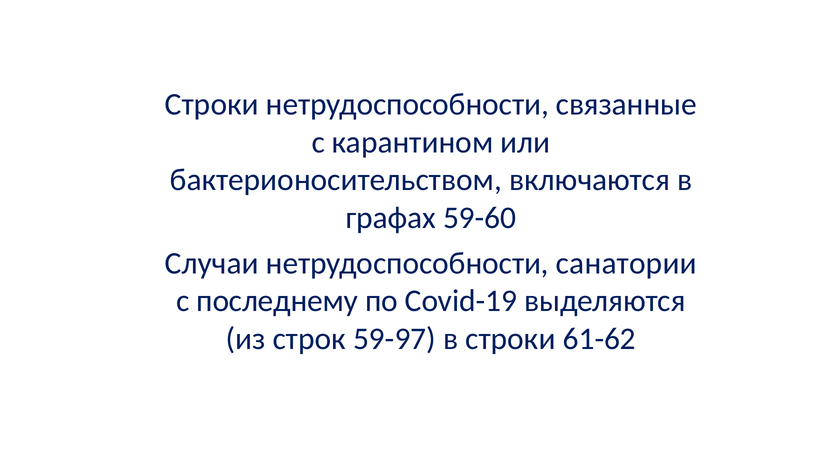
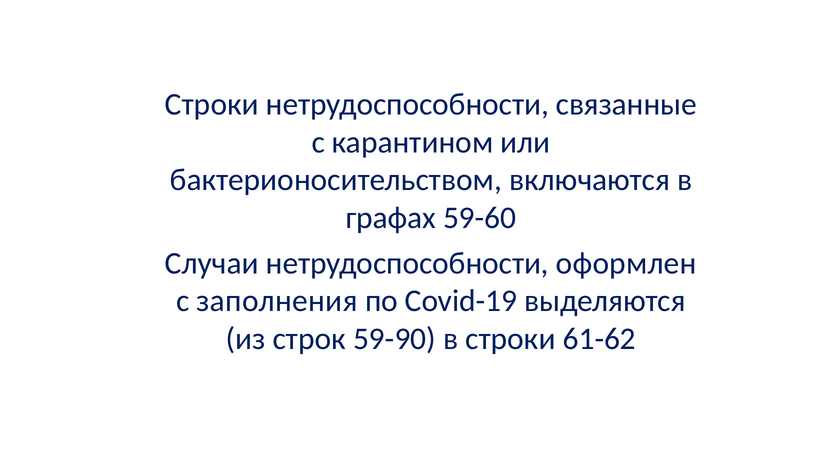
санатории: санатории -> оформлен (626, 263)
последнему: последнему -> заполнения (277, 301)
59-97: 59-97 -> 59-90 (395, 339)
